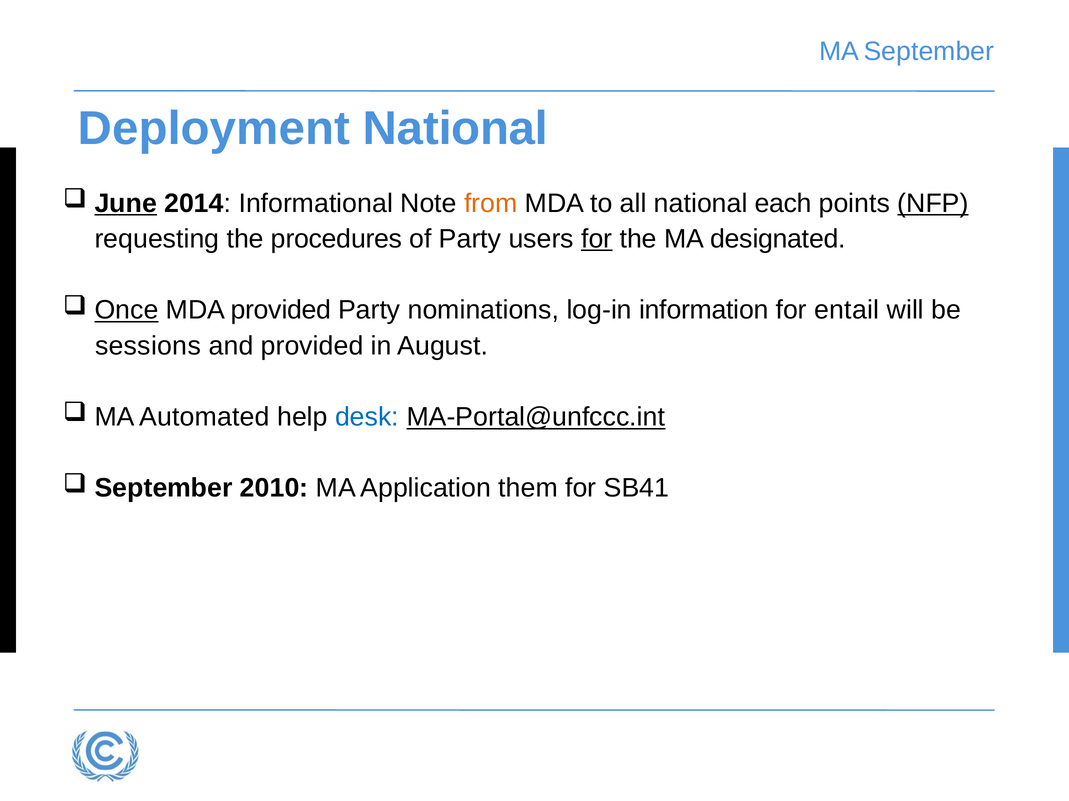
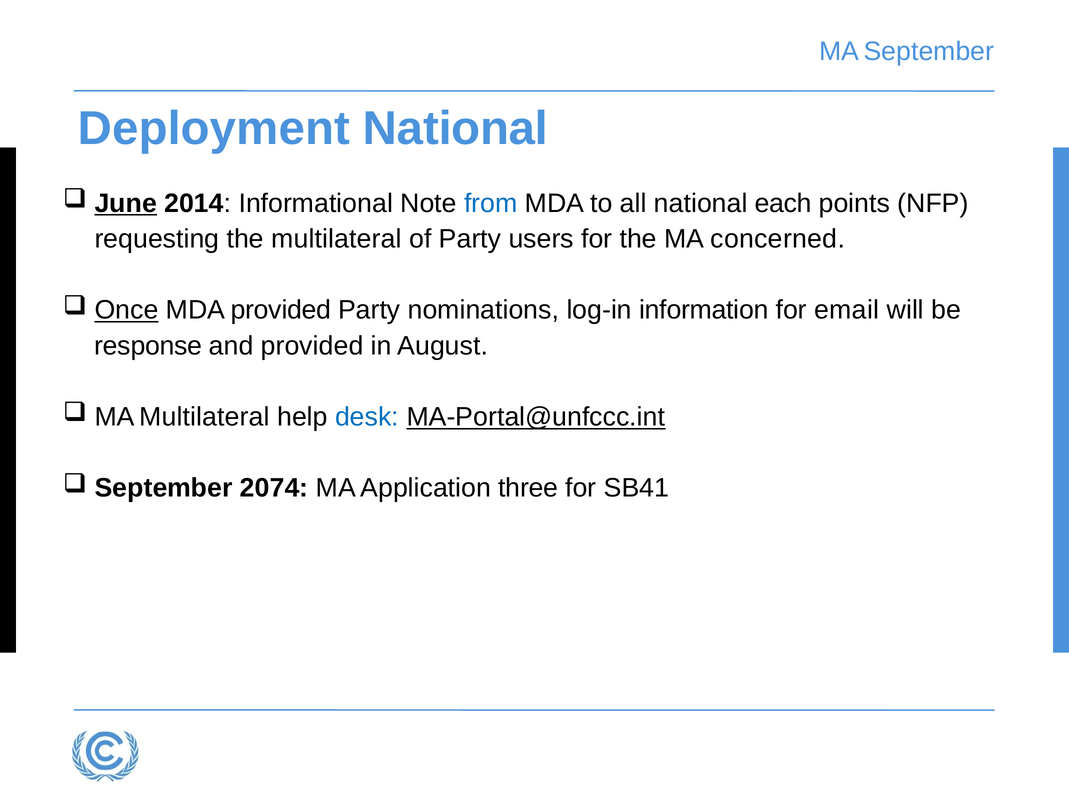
from colour: orange -> blue (491, 203)
NFP underline: present -> none (933, 203)
the procedures: procedures -> multilateral (336, 239)
for underline: present -> none (597, 239)
designated: designated -> concerned (778, 239)
entail: entail -> email (847, 310)
sessions: sessions -> response (148, 346)
MA Automated: Automated -> Multilateral (204, 417)
2010: 2010 -> 2074 (274, 489)
them: them -> three (528, 489)
